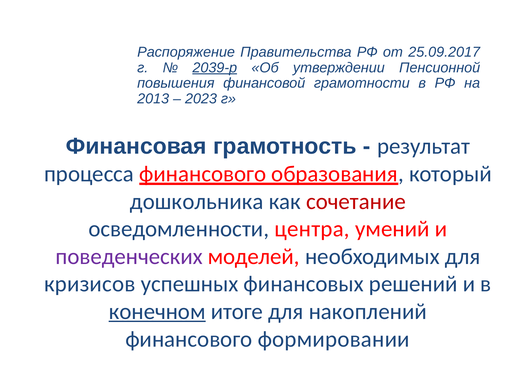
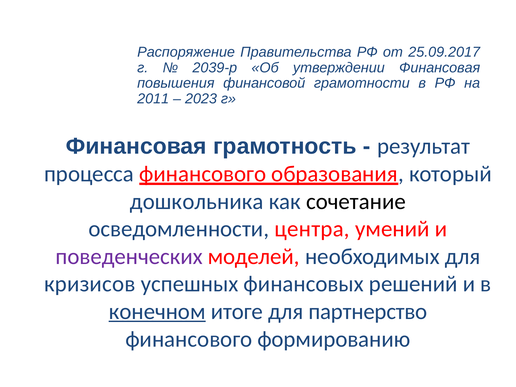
2039-р underline: present -> none (215, 68)
утверждении Пенсионной: Пенсионной -> Финансовая (440, 68)
2013: 2013 -> 2011 (153, 99)
сочетание colour: red -> black (356, 201)
накоплений: накоплений -> партнерство (368, 312)
формировании: формировании -> формированию (334, 339)
